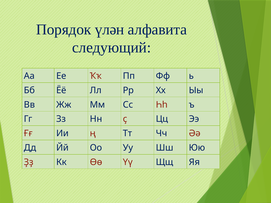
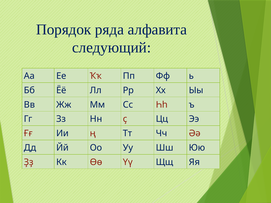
үлән: үлән -> ряда (109, 30)
